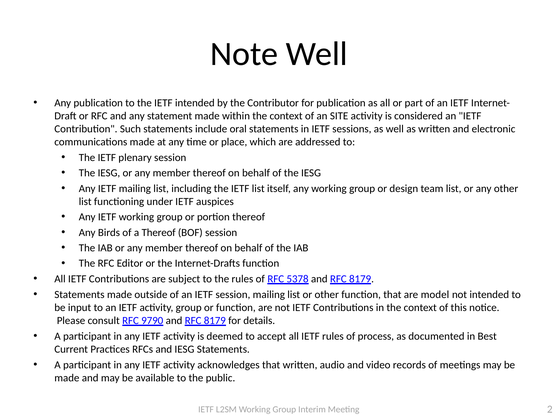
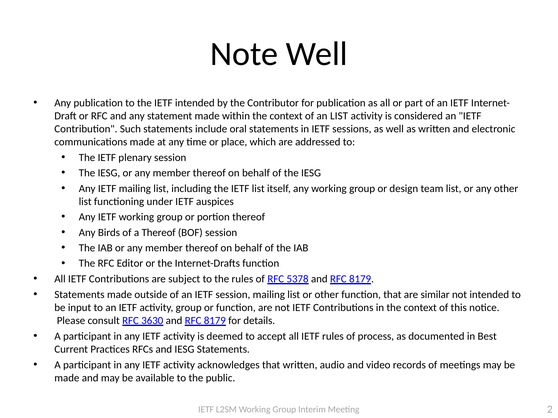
an SITE: SITE -> LIST (339, 116)
model: model -> similar (435, 295)
9790: 9790 -> 3630 (152, 321)
